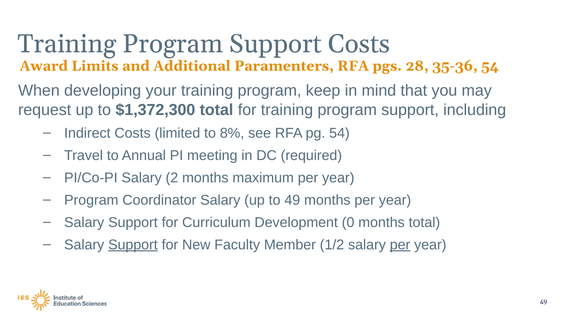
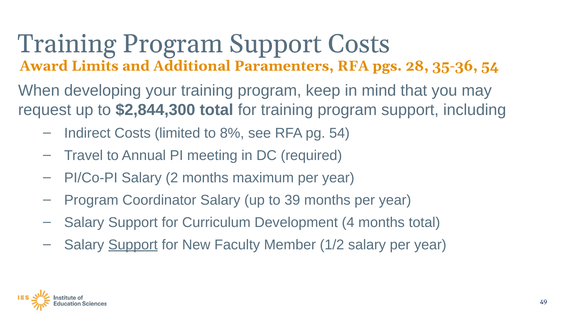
$1,372,300: $1,372,300 -> $2,844,300 (155, 110)
to 49: 49 -> 39 (292, 200)
0: 0 -> 4 (348, 222)
per underline: present -> none (400, 245)
